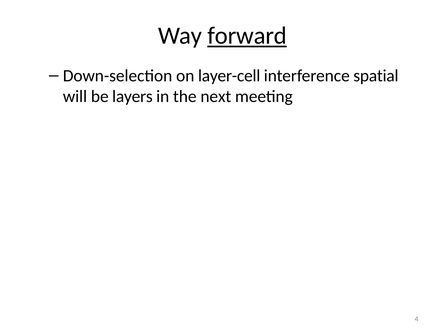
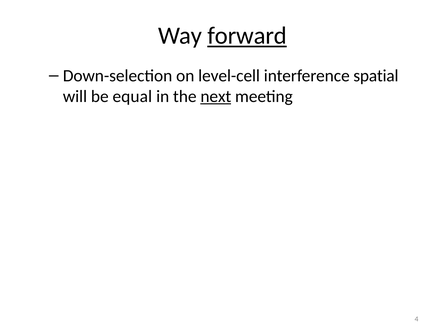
layer-cell: layer-cell -> level-cell (229, 76)
layers: layers -> equal (132, 96)
next underline: none -> present (216, 96)
